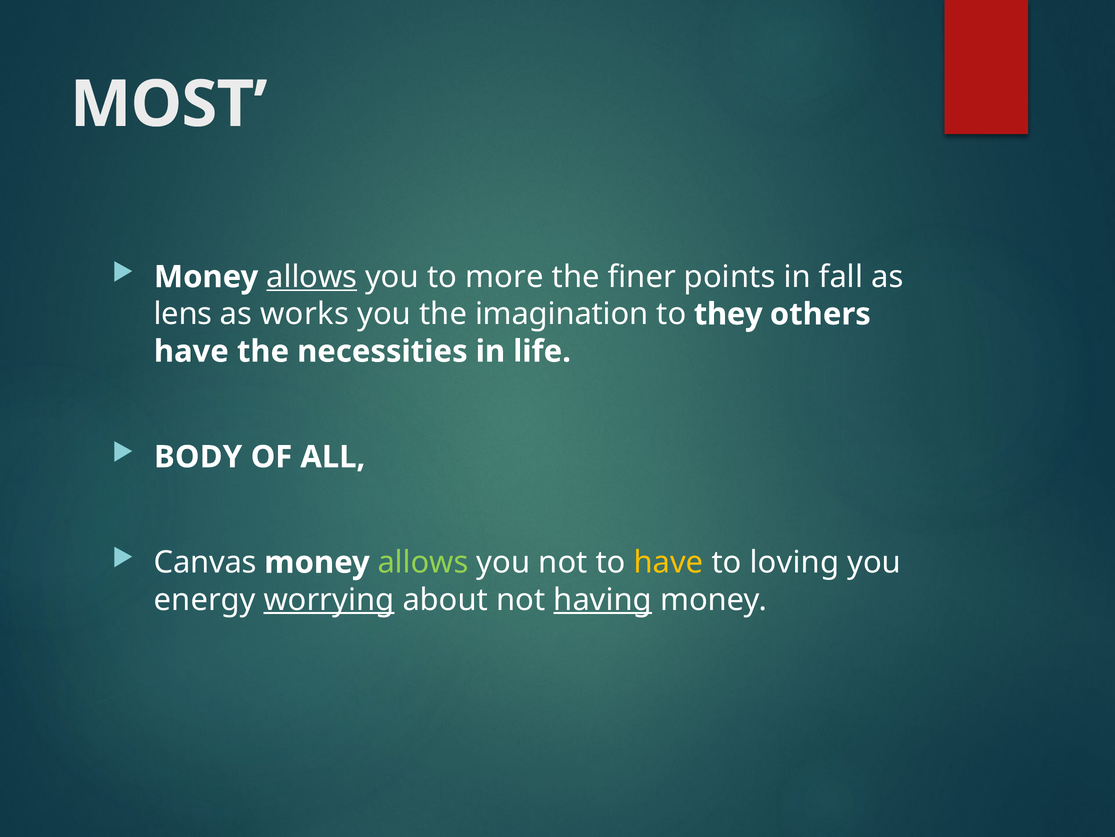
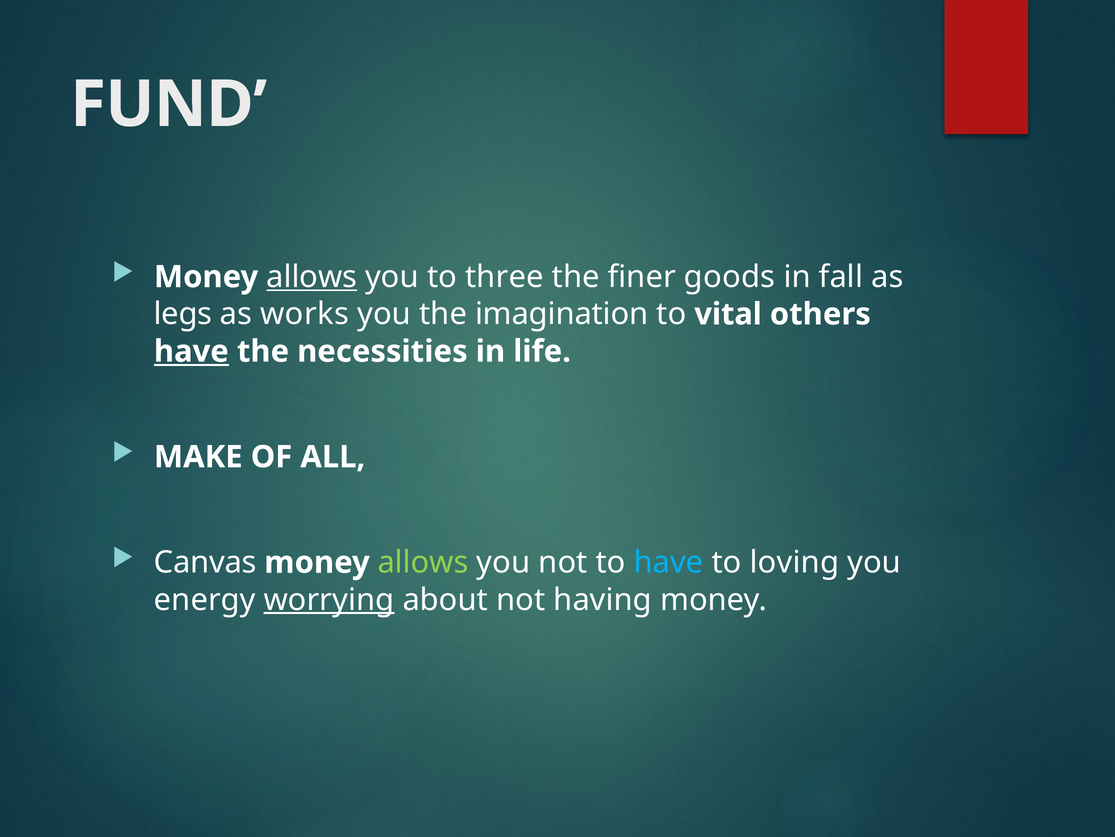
MOST: MOST -> FUND (169, 104)
more: more -> three (504, 277)
points: points -> goods (730, 277)
lens: lens -> legs (183, 314)
they: they -> vital (728, 314)
have underline: none -> present (191, 351)
BODY: BODY -> MAKE (198, 457)
have colour: yellow -> light blue (669, 562)
having underline: present -> none (603, 599)
